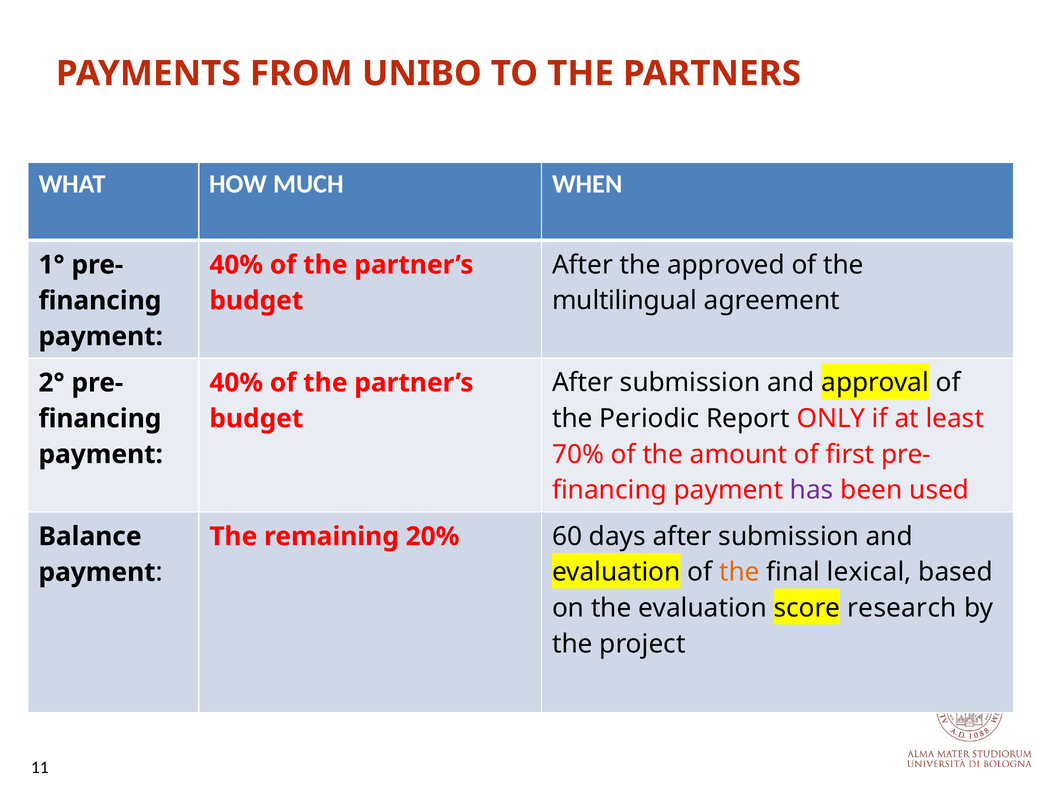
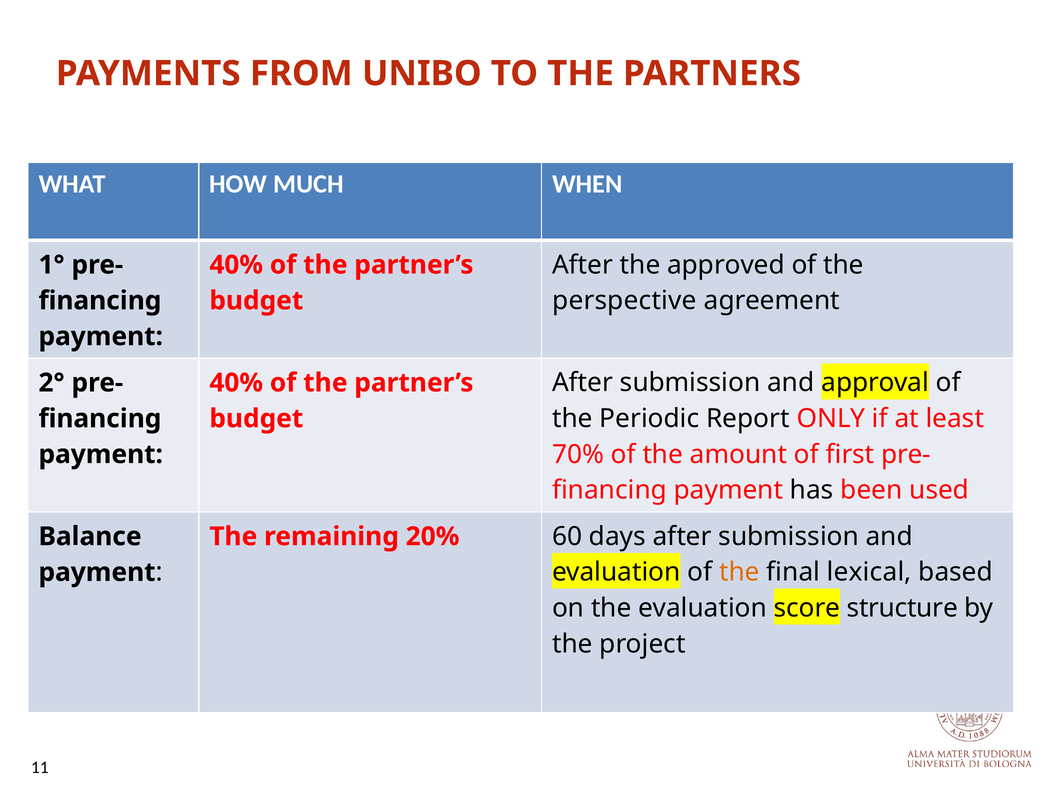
multilingual: multilingual -> perspective (624, 301)
has colour: purple -> black (812, 490)
research: research -> structure (902, 608)
